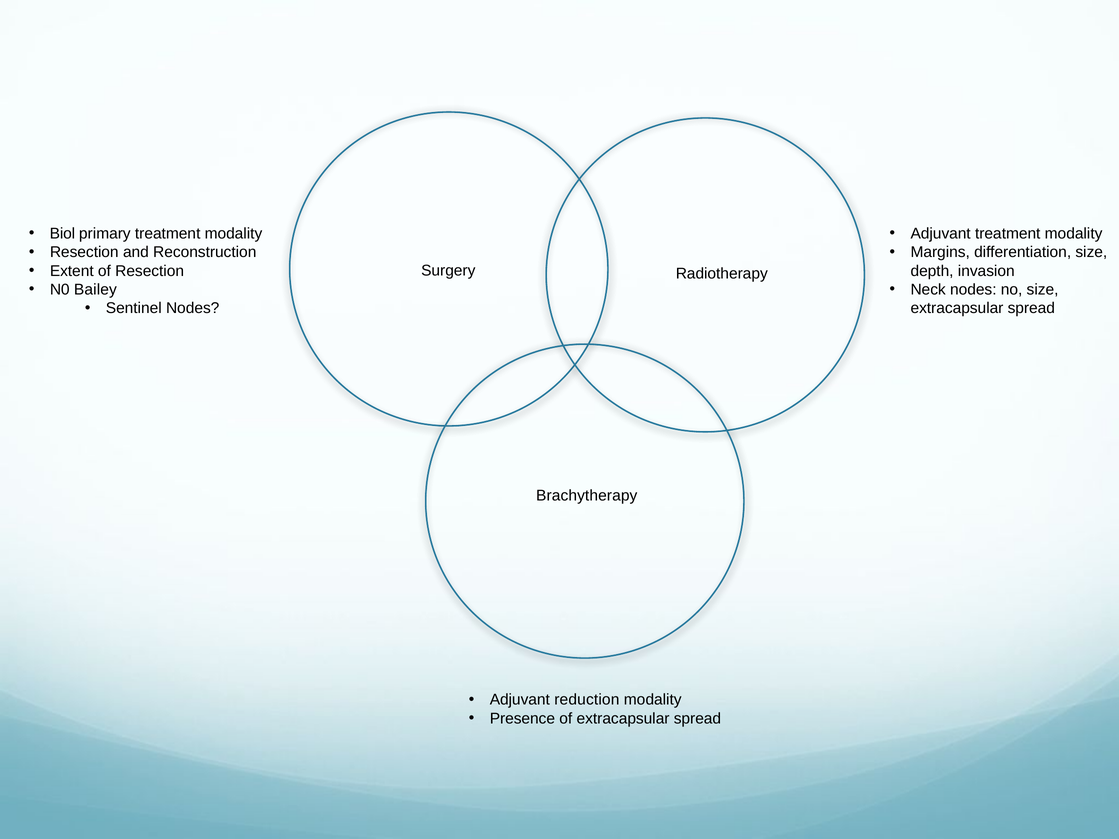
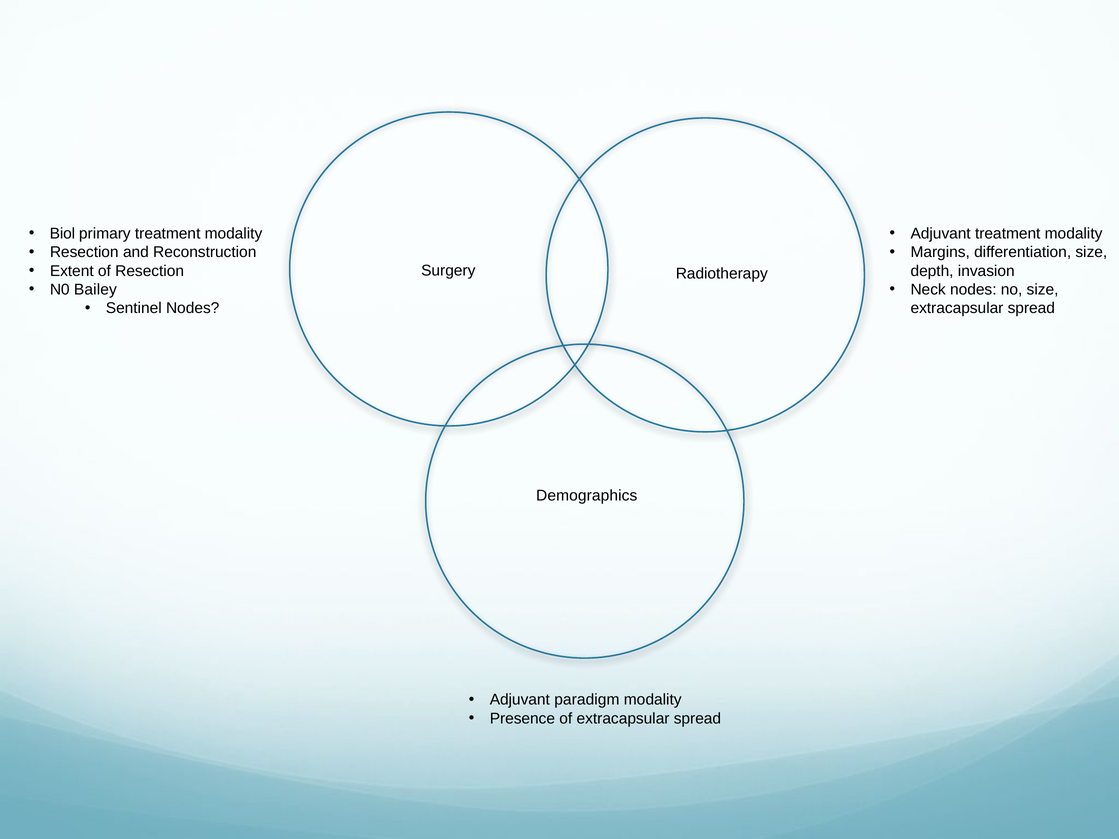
Brachytherapy: Brachytherapy -> Demographics (587, 496)
reduction: reduction -> paradigm (587, 700)
